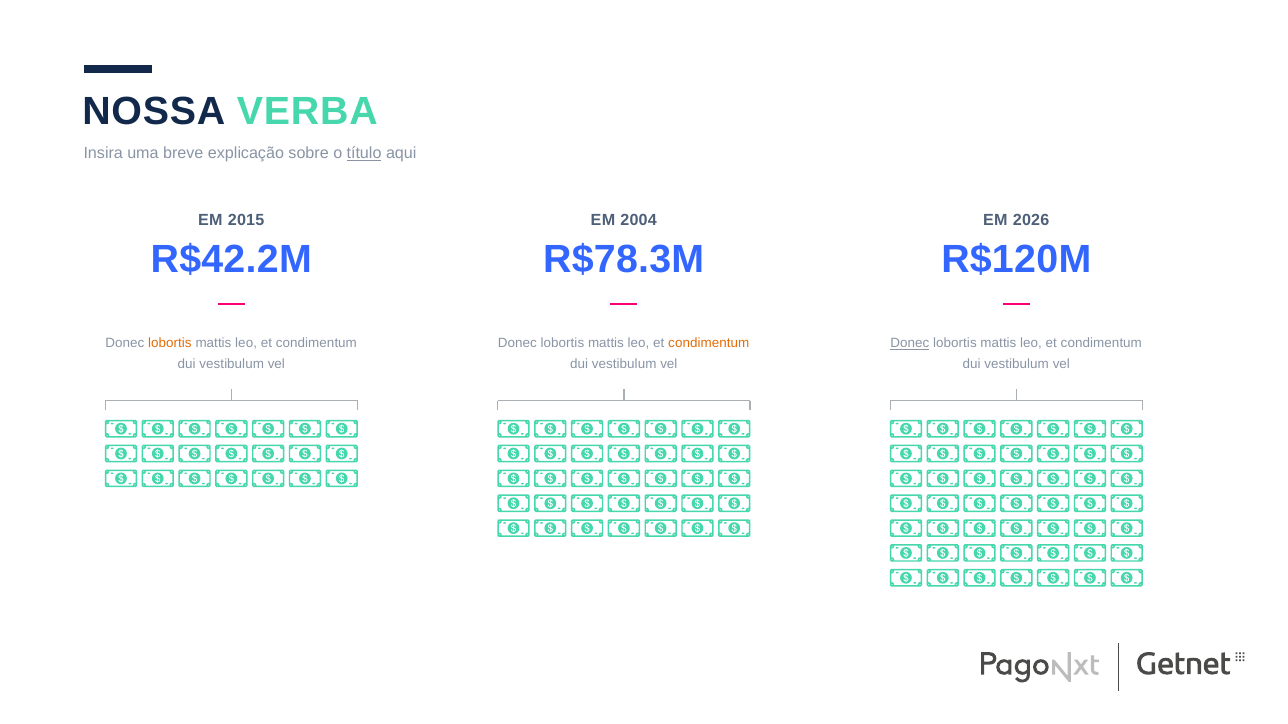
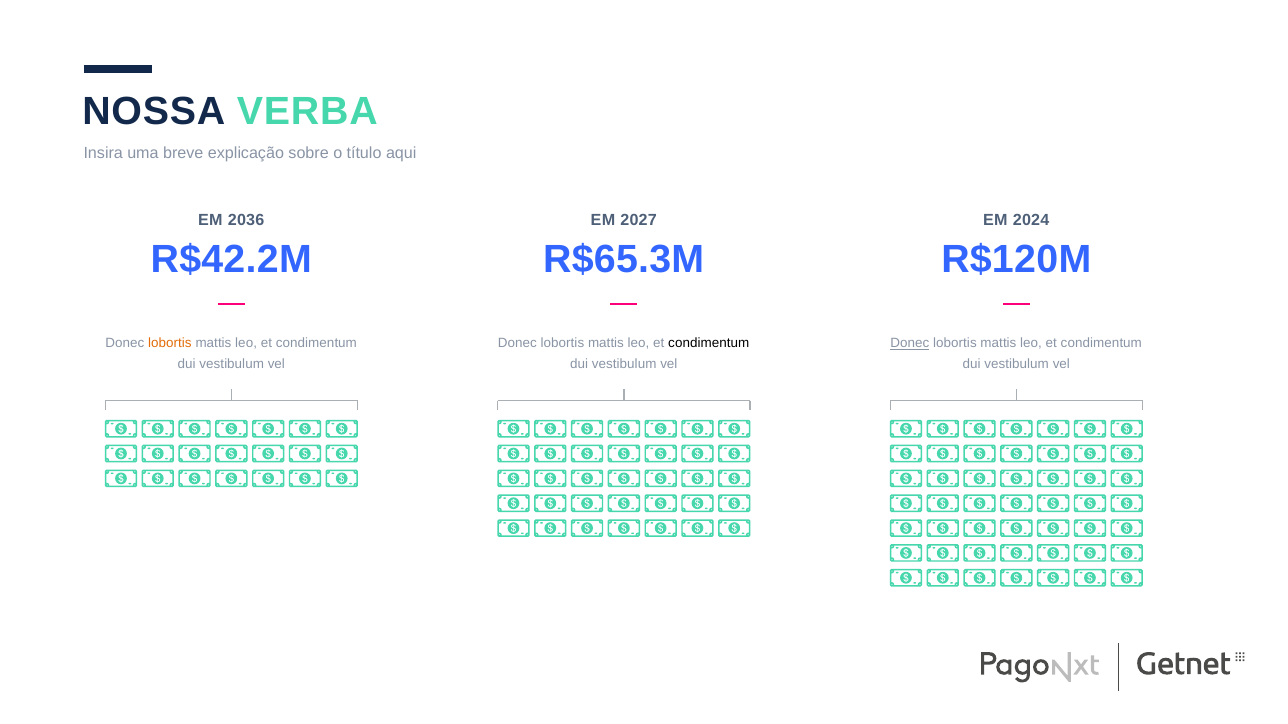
título underline: present -> none (364, 153)
2015: 2015 -> 2036 (246, 220)
2004: 2004 -> 2027 (639, 220)
2026: 2026 -> 2024 (1031, 220)
R$78.3M: R$78.3M -> R$65.3M (624, 259)
condimentum colour: orange -> black (709, 344)
